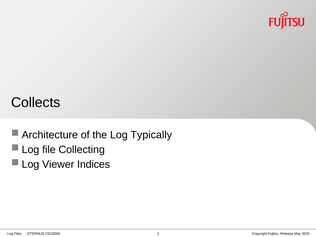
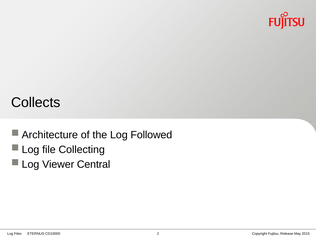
Typically: Typically -> Followed (151, 135)
Indices: Indices -> Central (94, 164)
